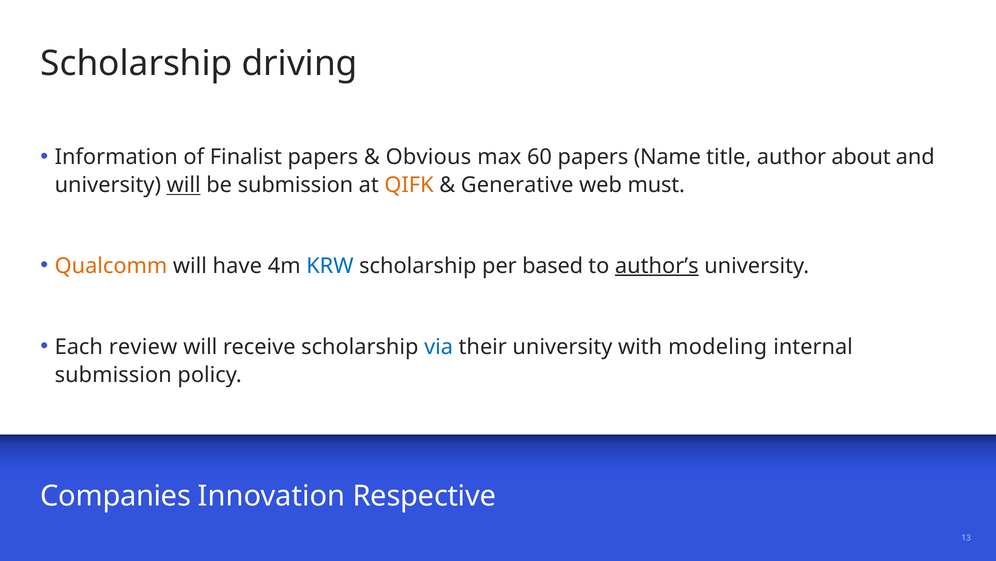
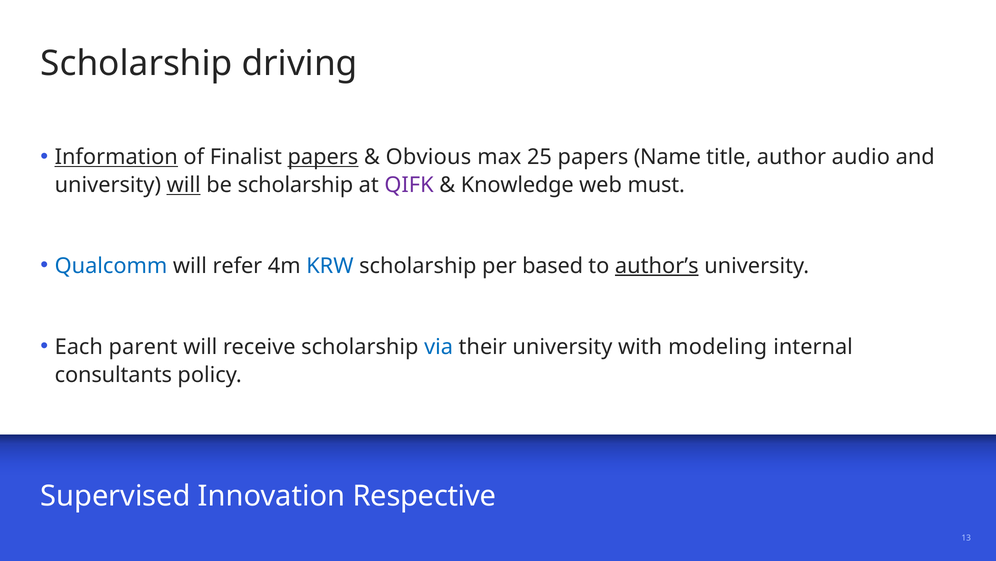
Information underline: none -> present (116, 157)
papers underline: none -> present (323, 157)
60: 60 -> 25 (539, 157)
about: about -> audio (861, 157)
be submission: submission -> scholarship (295, 185)
QIFK colour: orange -> purple (409, 185)
Generative: Generative -> Knowledge (517, 185)
Qualcomm colour: orange -> blue (111, 266)
have: have -> refer (237, 266)
review: review -> parent (143, 346)
submission: submission -> consultants (113, 374)
Companies: Companies -> Supervised (116, 496)
